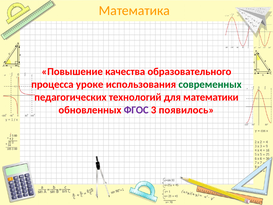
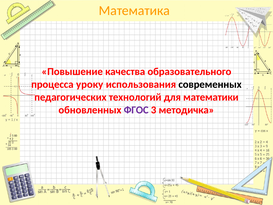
уроке: уроке -> уроку (90, 84)
современных colour: green -> black (210, 84)
появилось: появилось -> методичка (187, 110)
